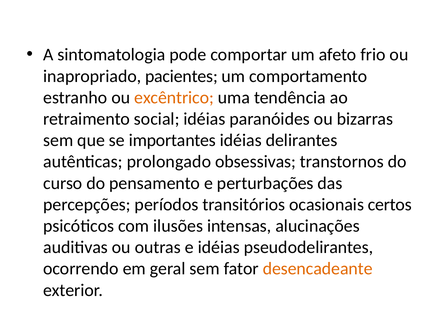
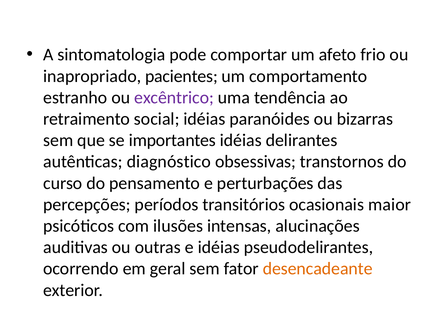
excêntrico colour: orange -> purple (174, 98)
prolongado: prolongado -> diagnóstico (169, 162)
certos: certos -> maior (390, 205)
